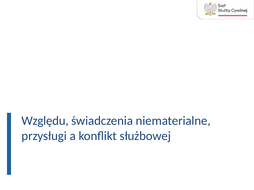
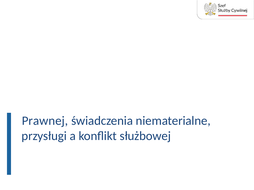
Względu: Względu -> Prawnej (45, 121)
